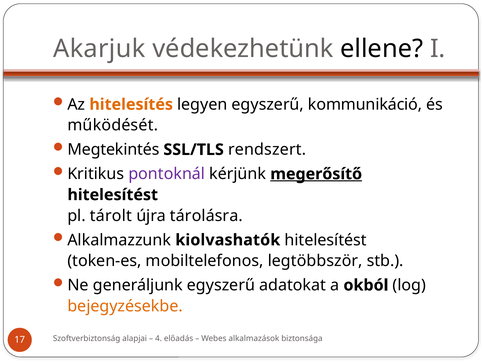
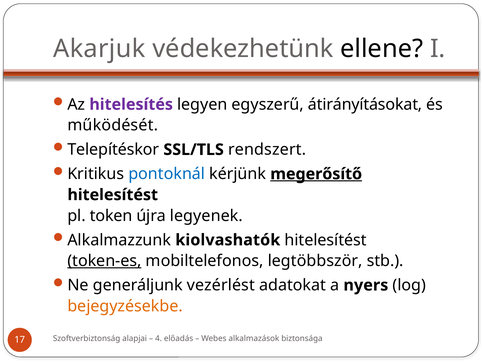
hitelesítés colour: orange -> purple (131, 104)
kommunikáció: kommunikáció -> átirányításokat (365, 104)
Megtekintés: Megtekintés -> Telepítéskor (113, 149)
pontoknál colour: purple -> blue (167, 174)
tárolt: tárolt -> token (111, 215)
tárolásra: tárolásra -> legyenek (206, 215)
token-es underline: none -> present (104, 261)
generáljunk egyszerű: egyszerű -> vezérlést (221, 285)
okból: okból -> nyers (366, 285)
